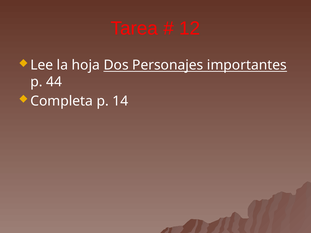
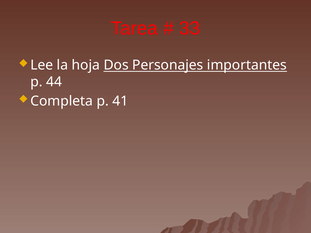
12: 12 -> 33 (190, 28)
14: 14 -> 41 (120, 101)
